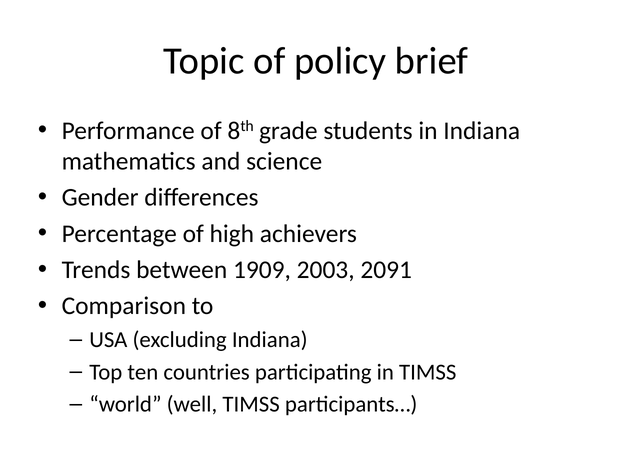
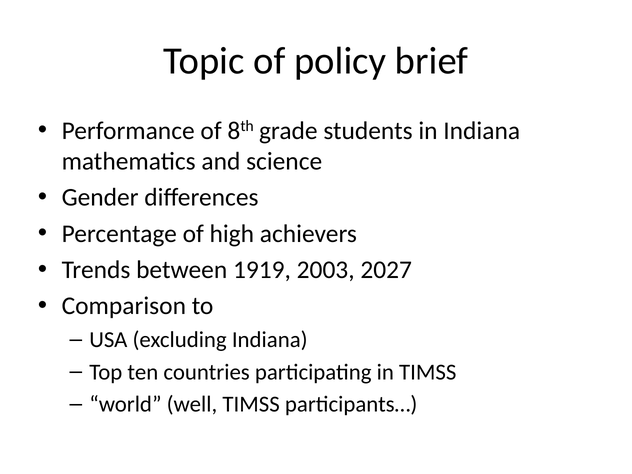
1909: 1909 -> 1919 (262, 270)
2091: 2091 -> 2027 (386, 270)
